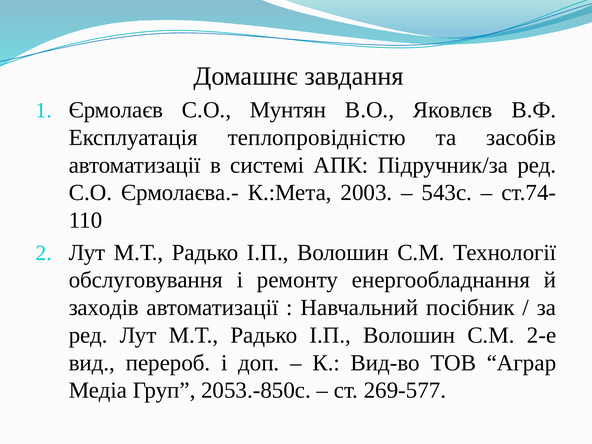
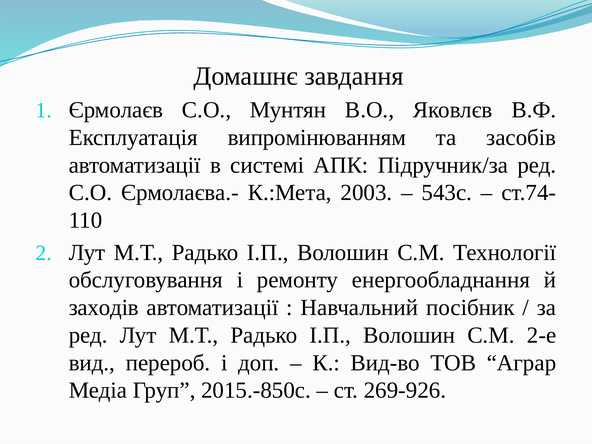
теплопровідністю: теплопровідністю -> випромінюванням (317, 138)
2053.-850с: 2053.-850с -> 2015.-850с (256, 390)
269-577: 269-577 -> 269-926 (405, 390)
